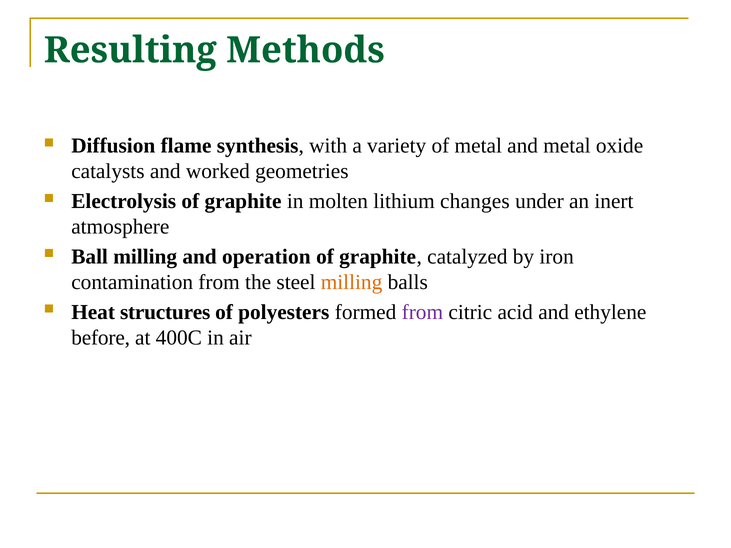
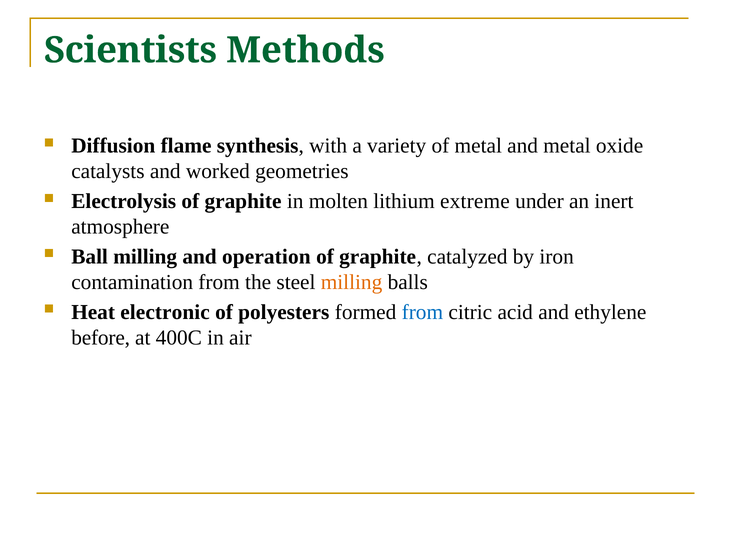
Resulting: Resulting -> Scientists (130, 50)
changes: changes -> extreme (475, 201)
structures: structures -> electronic (165, 312)
from colour: purple -> blue (422, 312)
